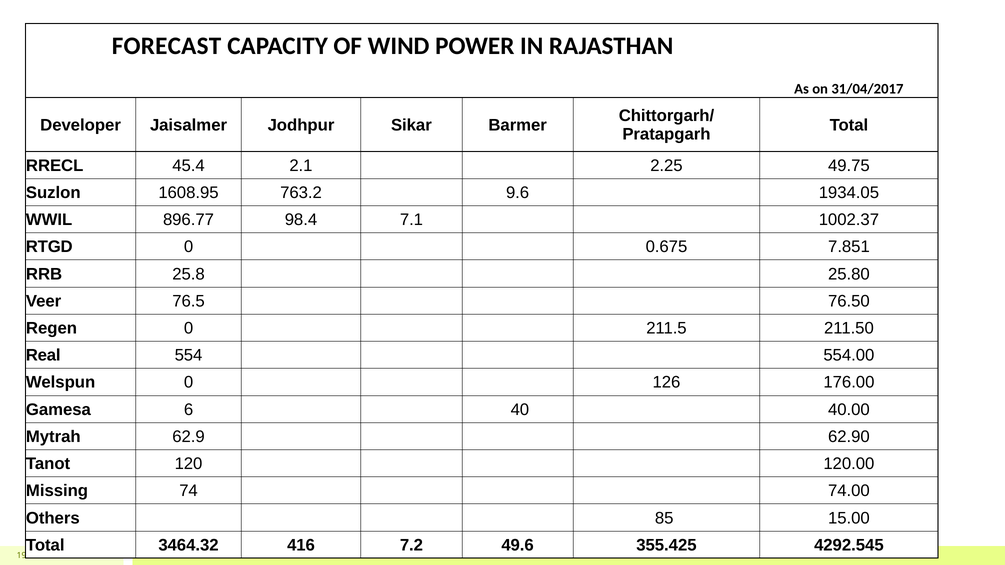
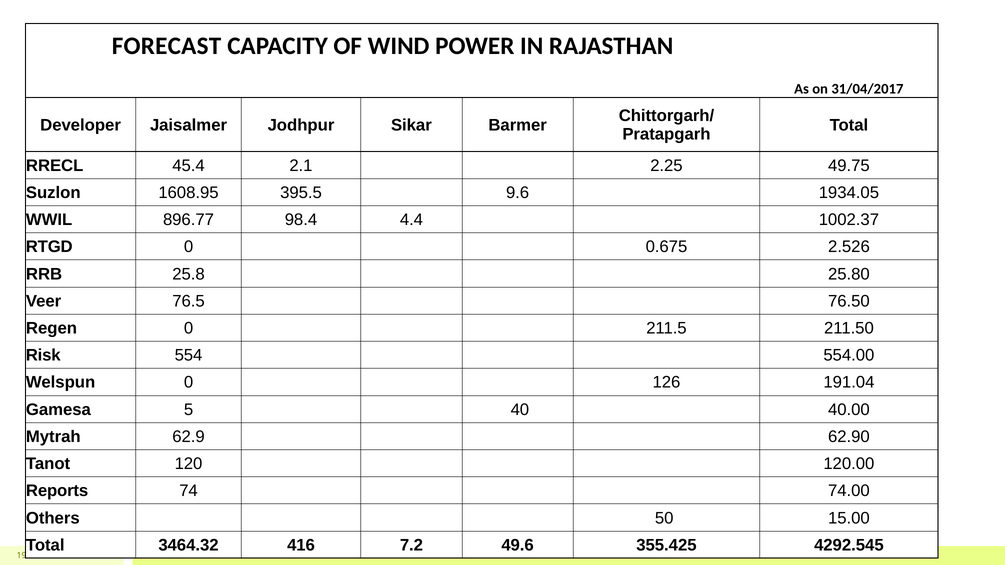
763.2: 763.2 -> 395.5 (301, 193)
7.1: 7.1 -> 4.4 (411, 220)
7.851: 7.851 -> 2.526 (849, 247)
Real: Real -> Risk (43, 356)
176.00: 176.00 -> 191.04 (849, 383)
6: 6 -> 5 (189, 410)
Missing: Missing -> Reports (57, 491)
85: 85 -> 50 (664, 518)
